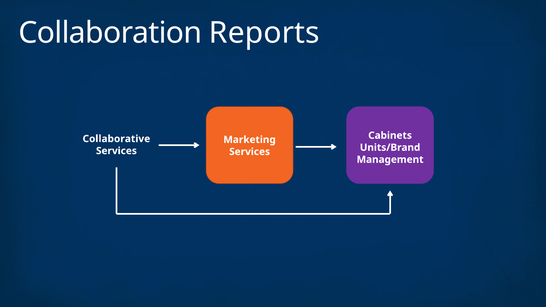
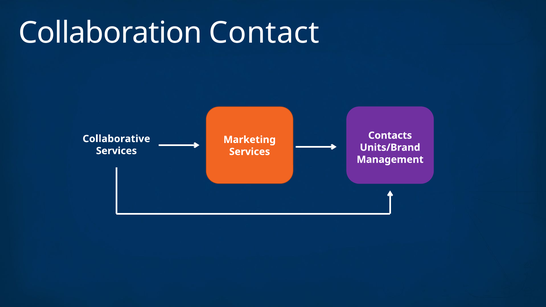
Reports: Reports -> Contact (264, 33)
Cabinets: Cabinets -> Contacts (390, 135)
